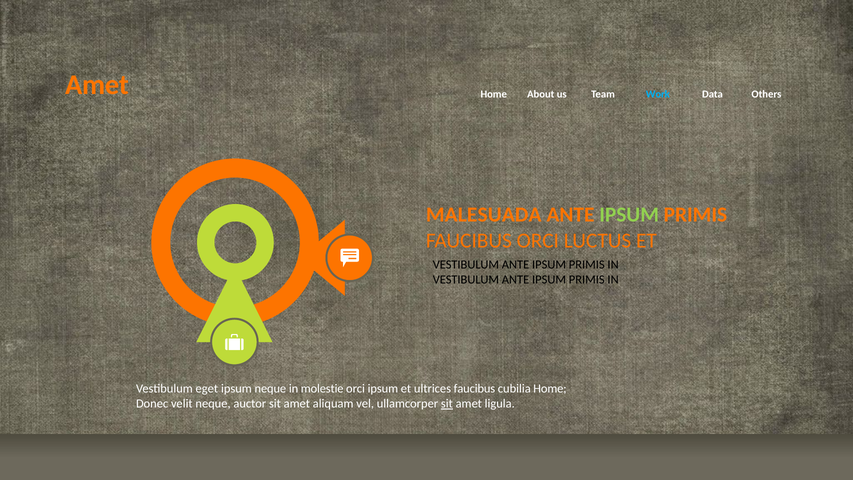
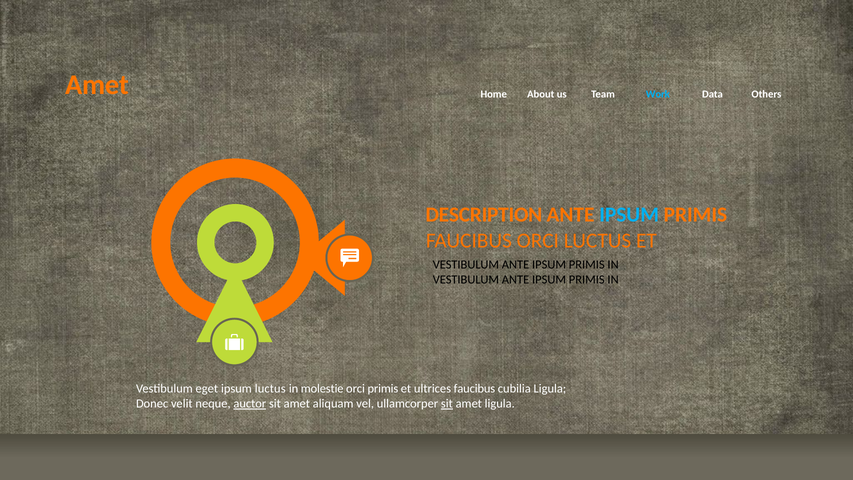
MALESUADA: MALESUADA -> DESCRIPTION (484, 215)
IPSUM colour: light green -> light blue (629, 215)
ipsum neque: neque -> luctus (270, 388)
orci ipsum: ipsum -> primis (383, 388)
cubilia Home: Home -> Ligula (550, 388)
auctor underline: none -> present (250, 403)
